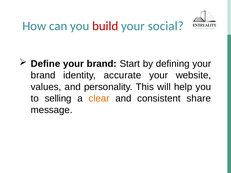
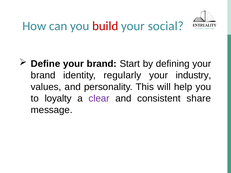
accurate: accurate -> regularly (122, 75)
website: website -> industry (194, 75)
selling: selling -> loyalty (58, 99)
clear colour: orange -> purple (99, 99)
